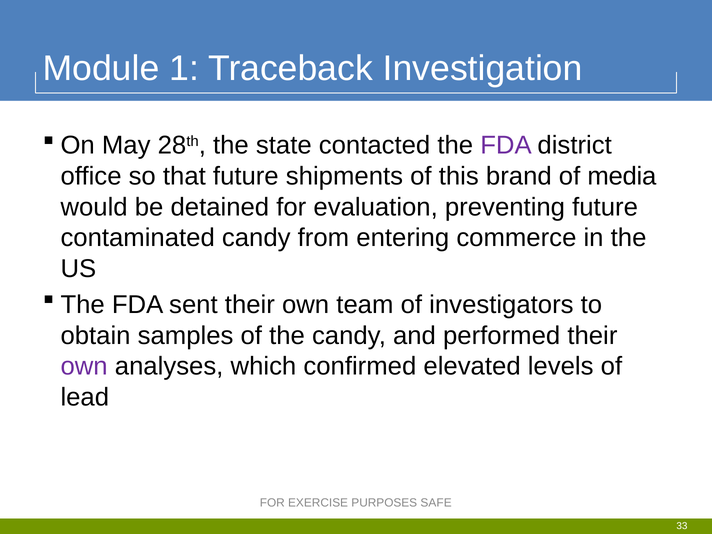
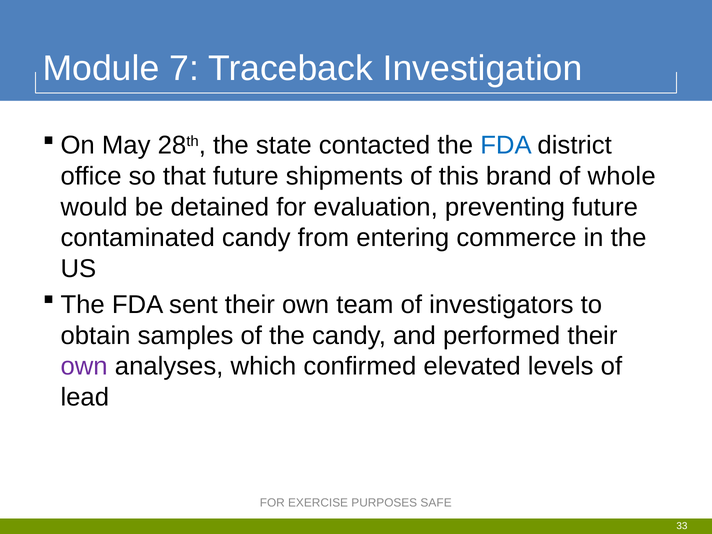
1: 1 -> 7 (184, 68)
FDA colour: purple -> blue (506, 145)
media: media -> whole (622, 176)
